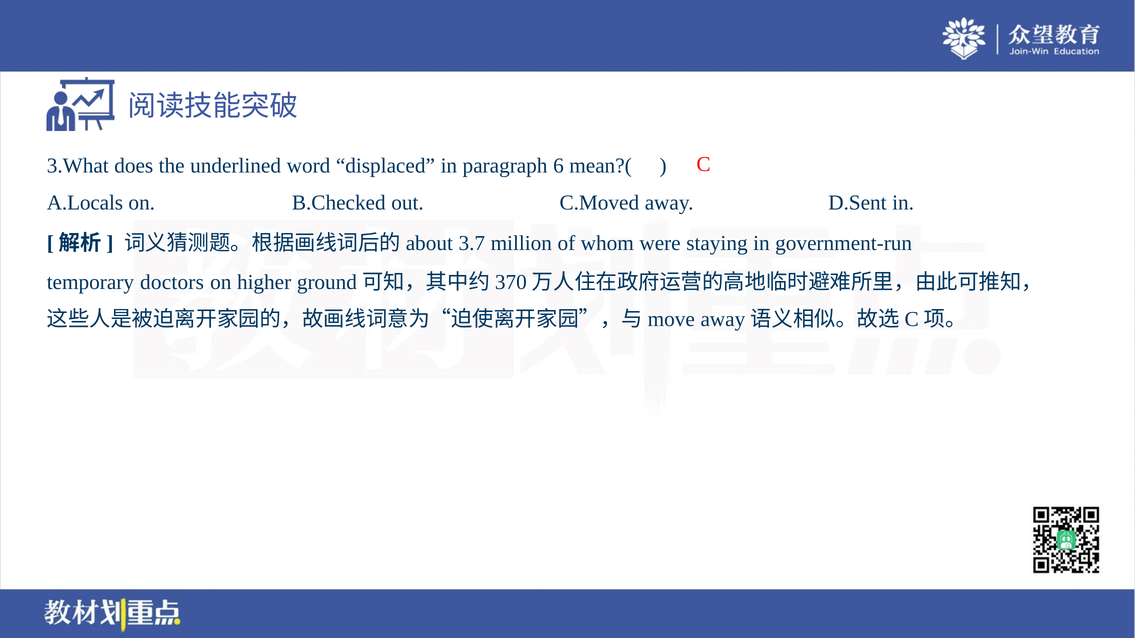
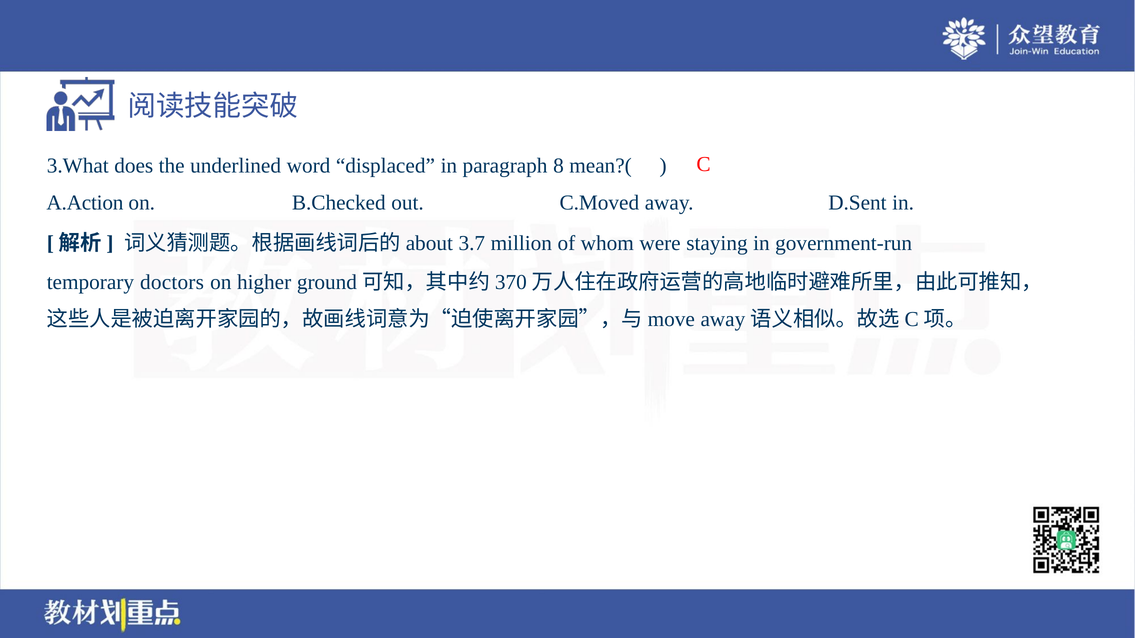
6: 6 -> 8 (558, 166)
A.Locals: A.Locals -> A.Action (85, 203)
